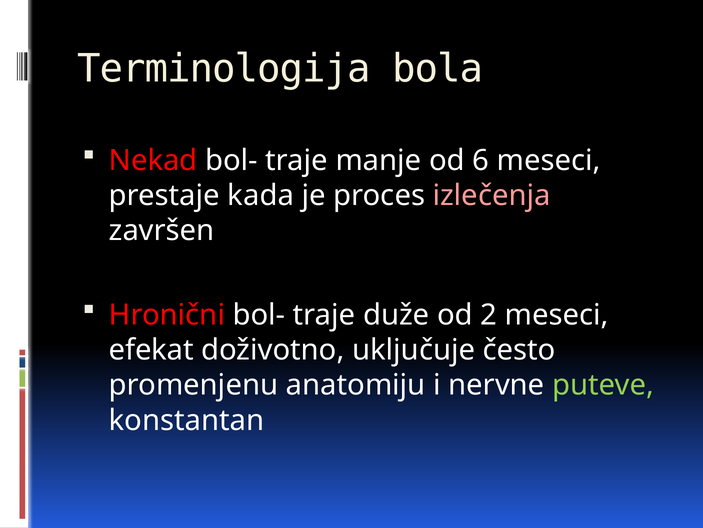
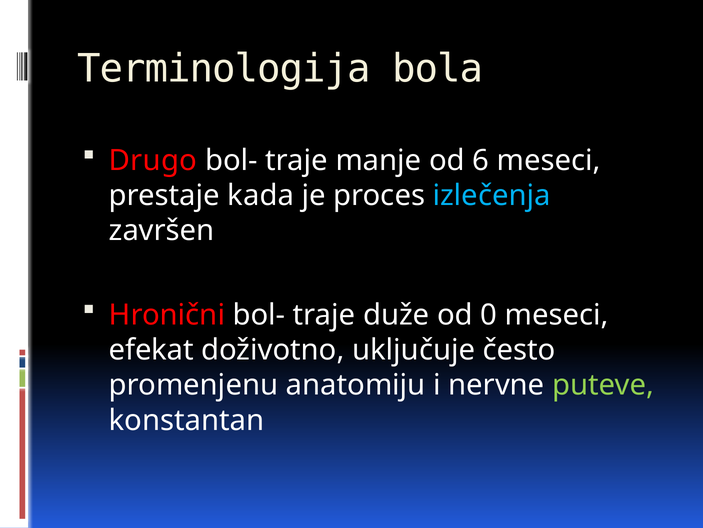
Nekad: Nekad -> Drugo (153, 160)
izlečenja colour: pink -> light blue (492, 195)
2: 2 -> 0 (489, 314)
